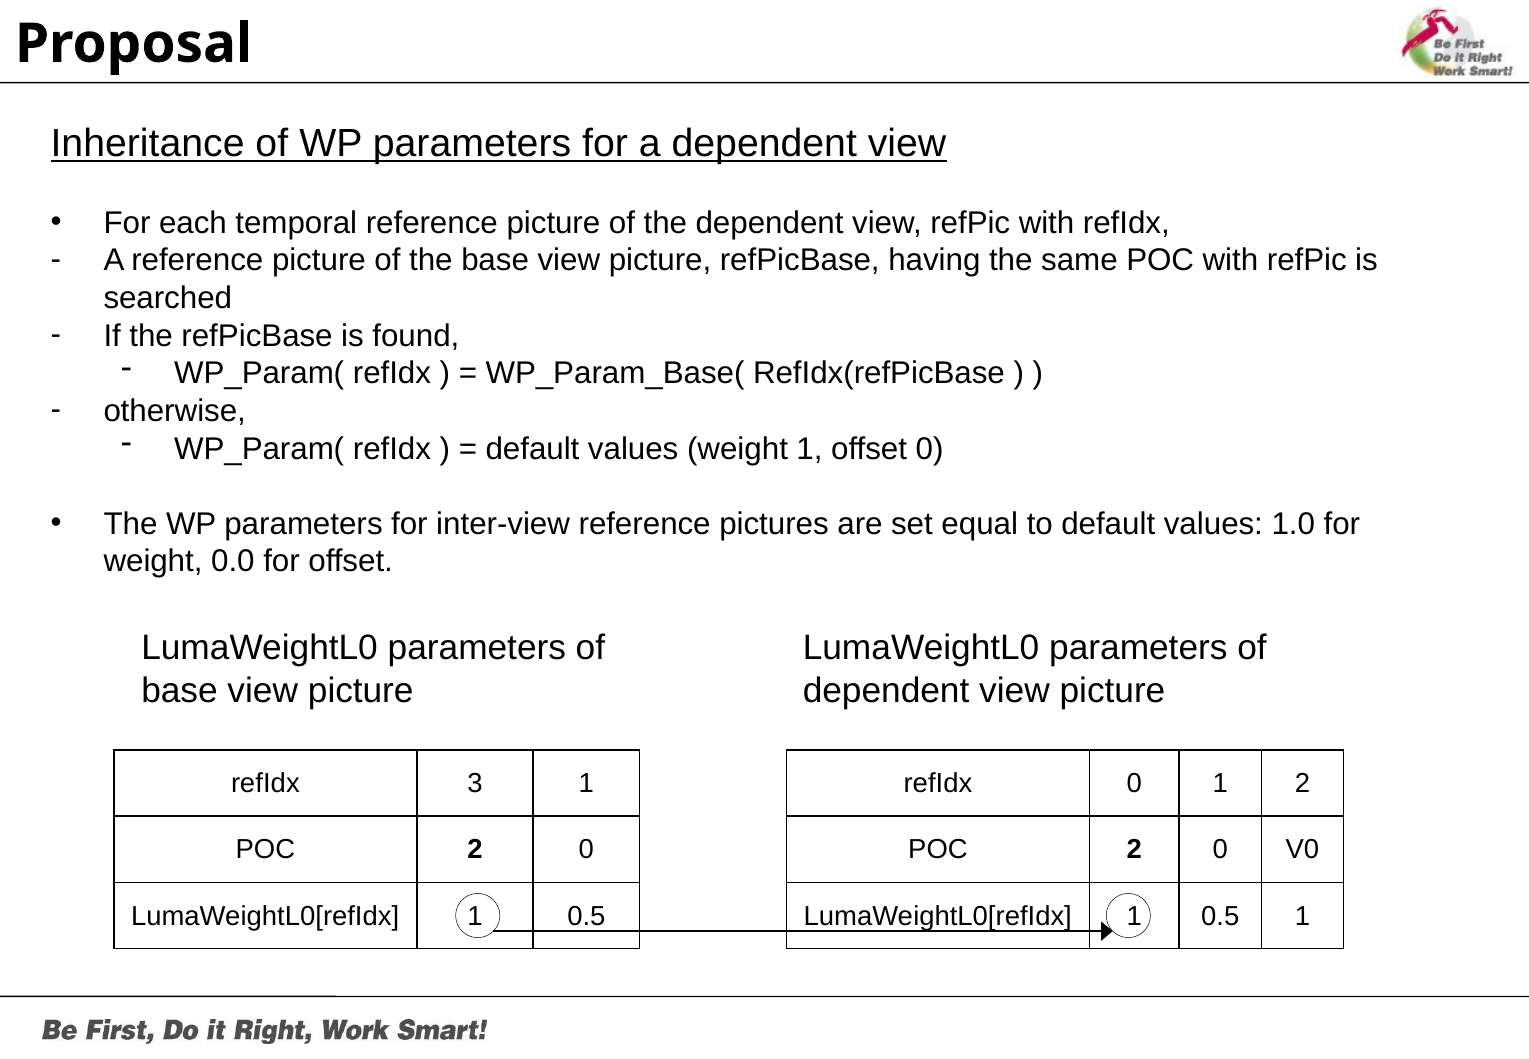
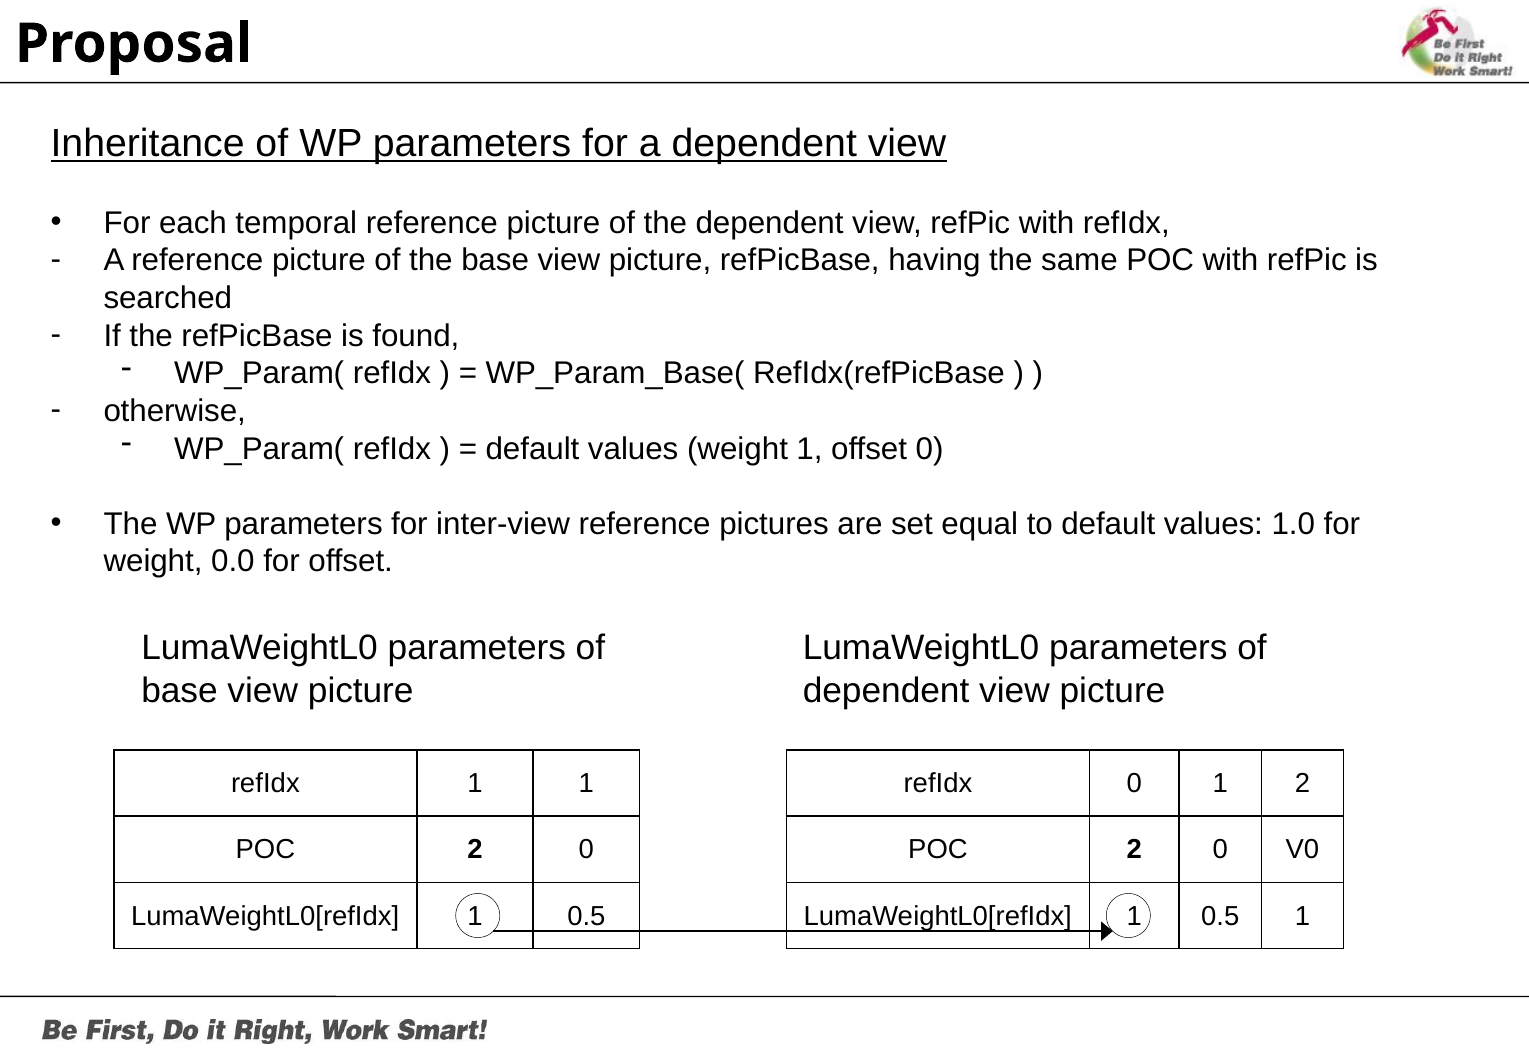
refIdx 3: 3 -> 1 (475, 783)
